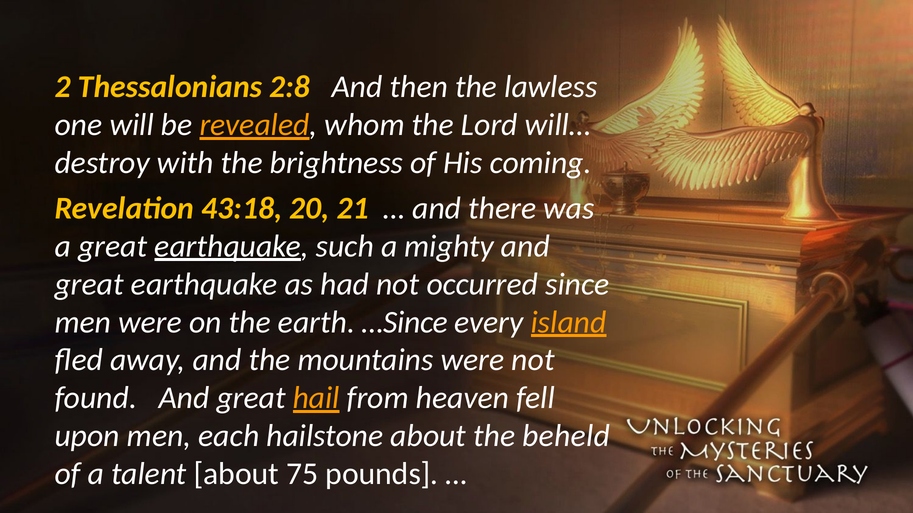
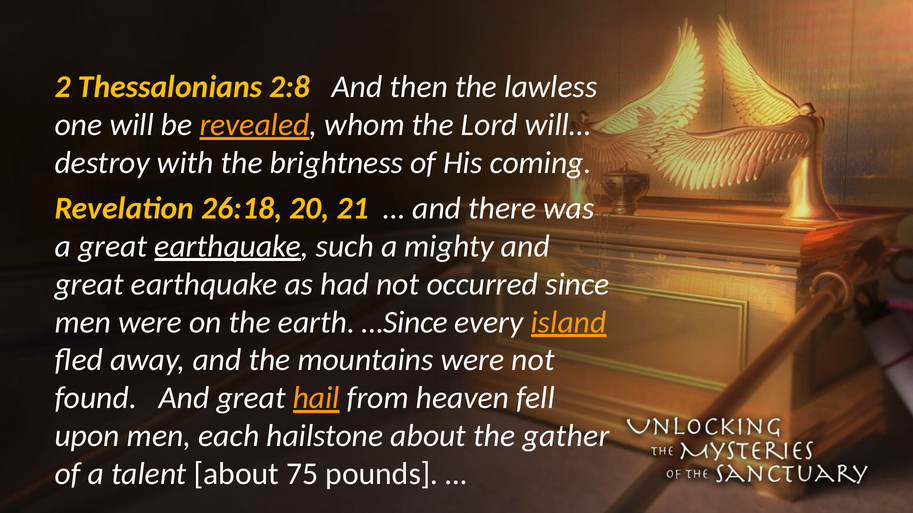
43:18: 43:18 -> 26:18 (242, 208)
beheld: beheld -> gather (566, 437)
